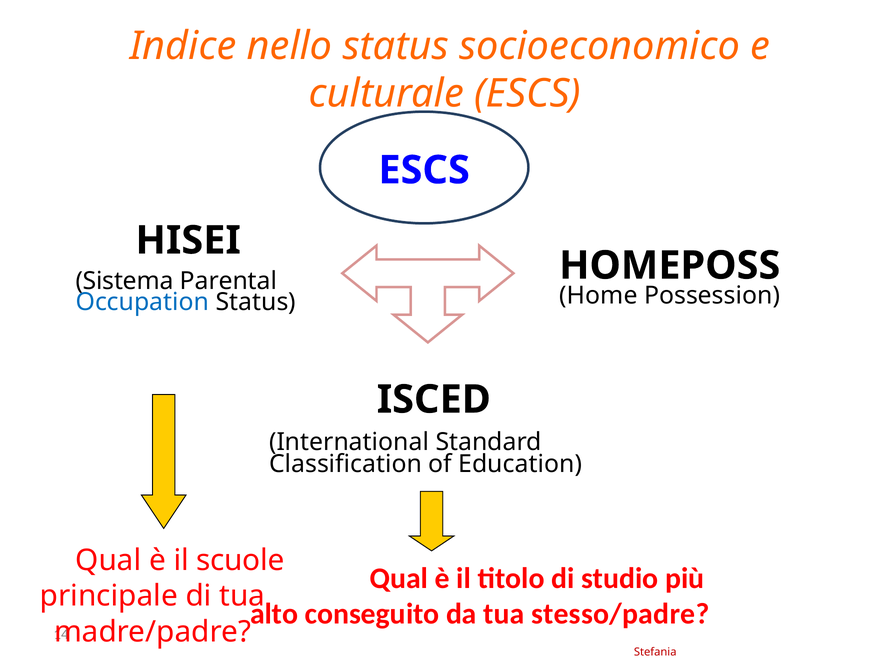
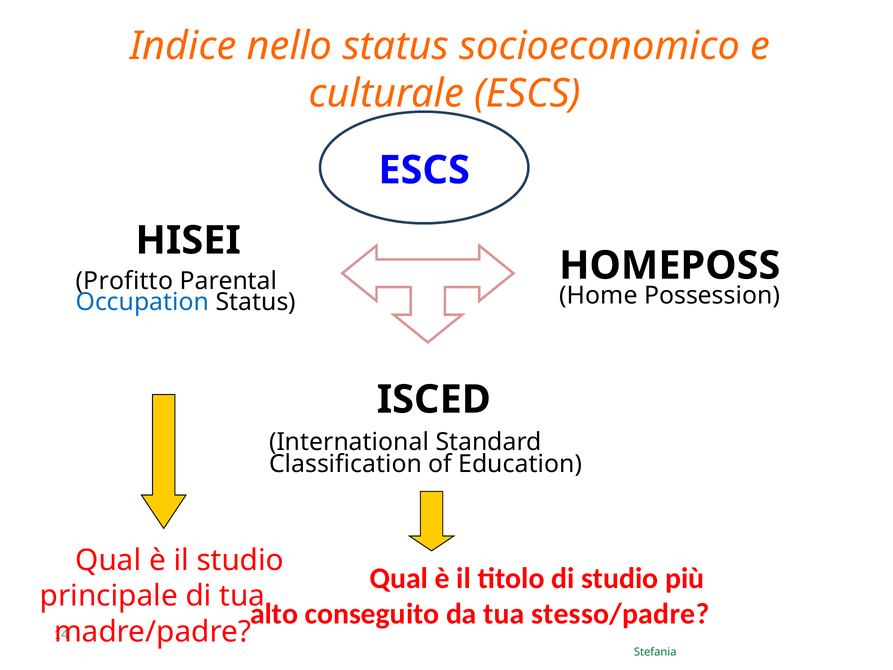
Sistema: Sistema -> Profitto (124, 281)
il scuole: scuole -> studio (240, 560)
Stefania colour: red -> green (655, 652)
